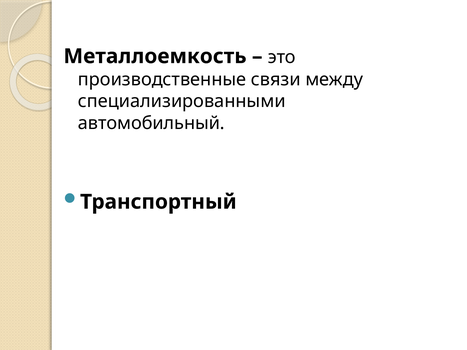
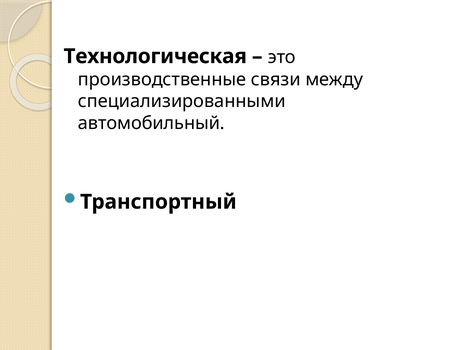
Металлоемкость: Металлоемкость -> Технологическая (155, 56)
